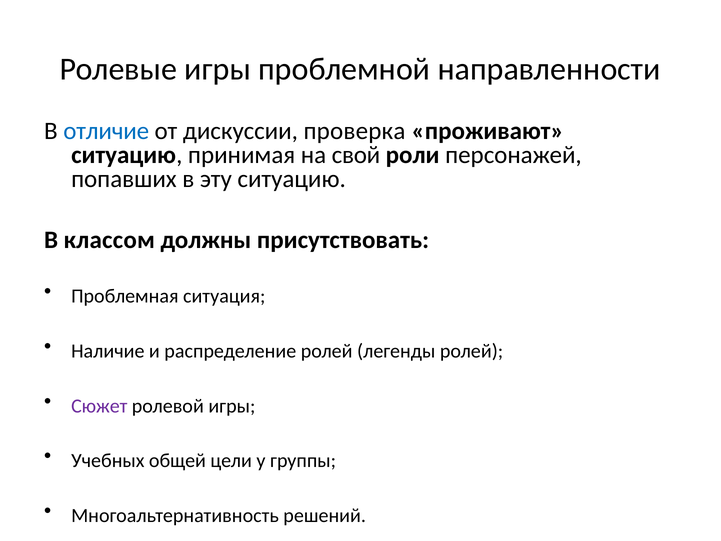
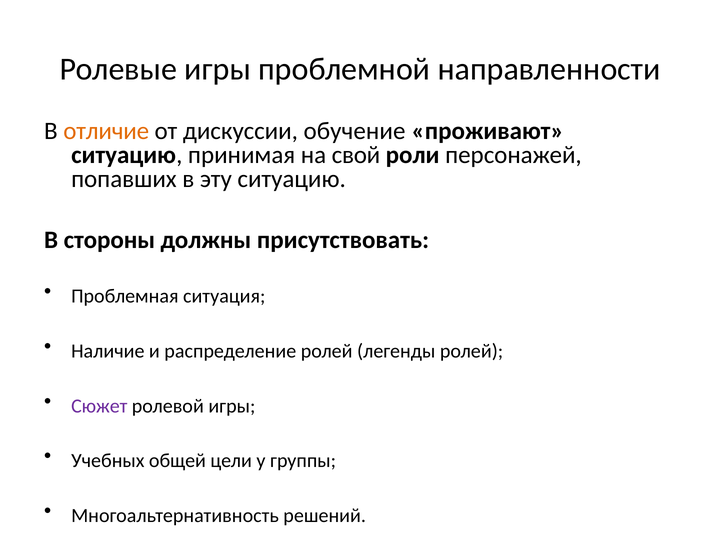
отличие colour: blue -> orange (106, 131)
проверка: проверка -> обучение (354, 131)
классом: классом -> стороны (109, 240)
